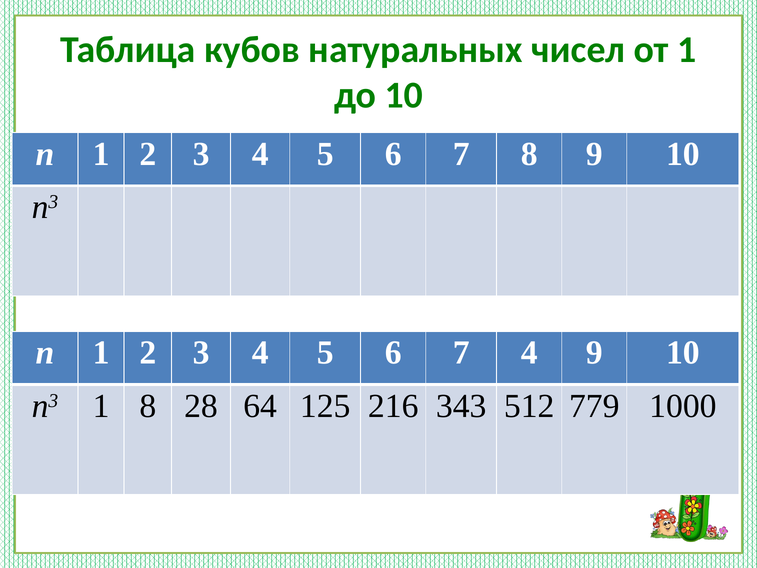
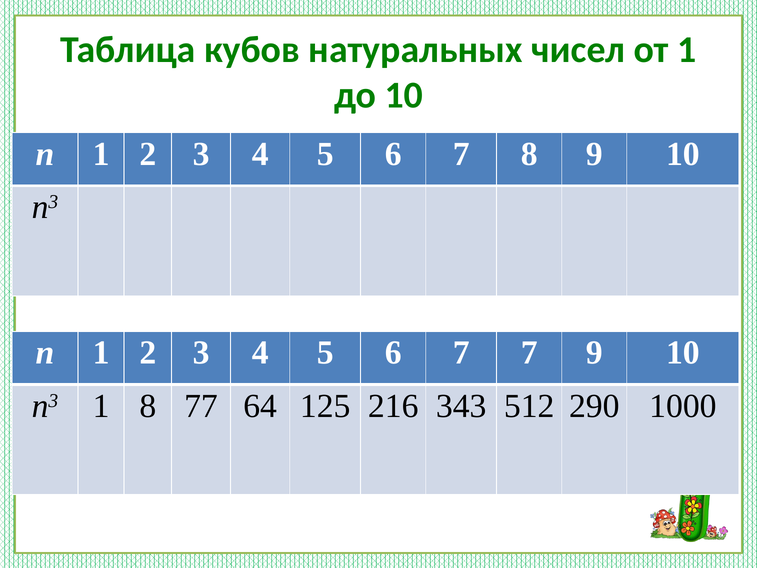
7 4: 4 -> 7 (529, 353)
28: 28 -> 77 (201, 406)
779: 779 -> 290 (594, 406)
